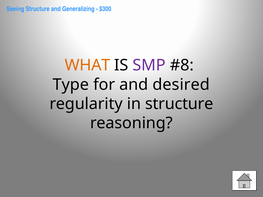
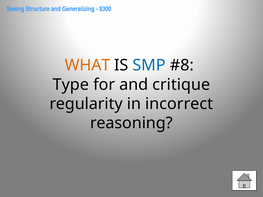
SMP colour: purple -> blue (149, 65)
desired: desired -> critique (181, 85)
in structure: structure -> incorrect (179, 104)
